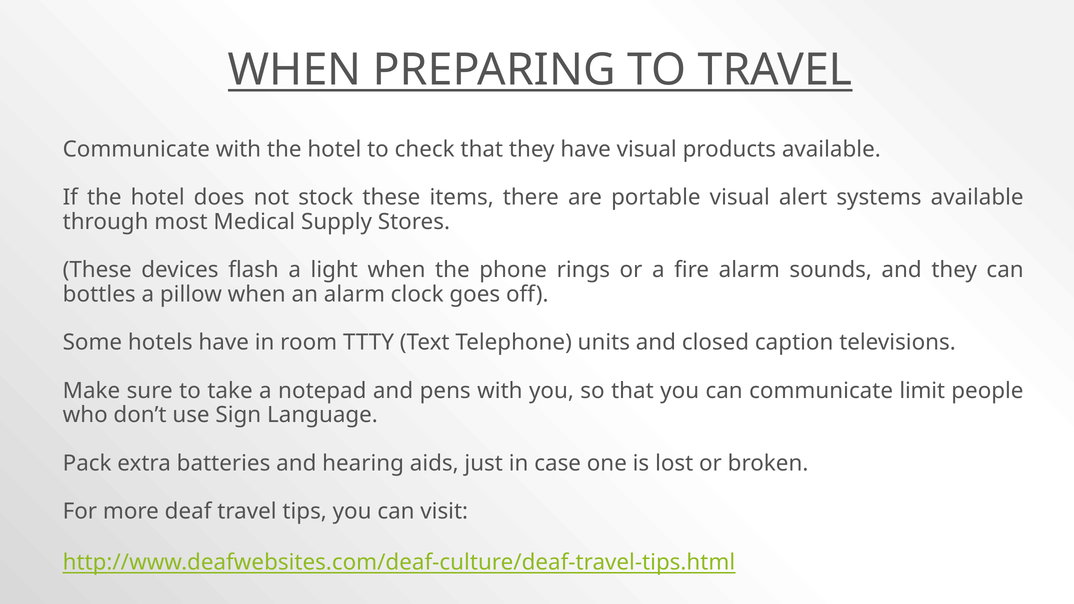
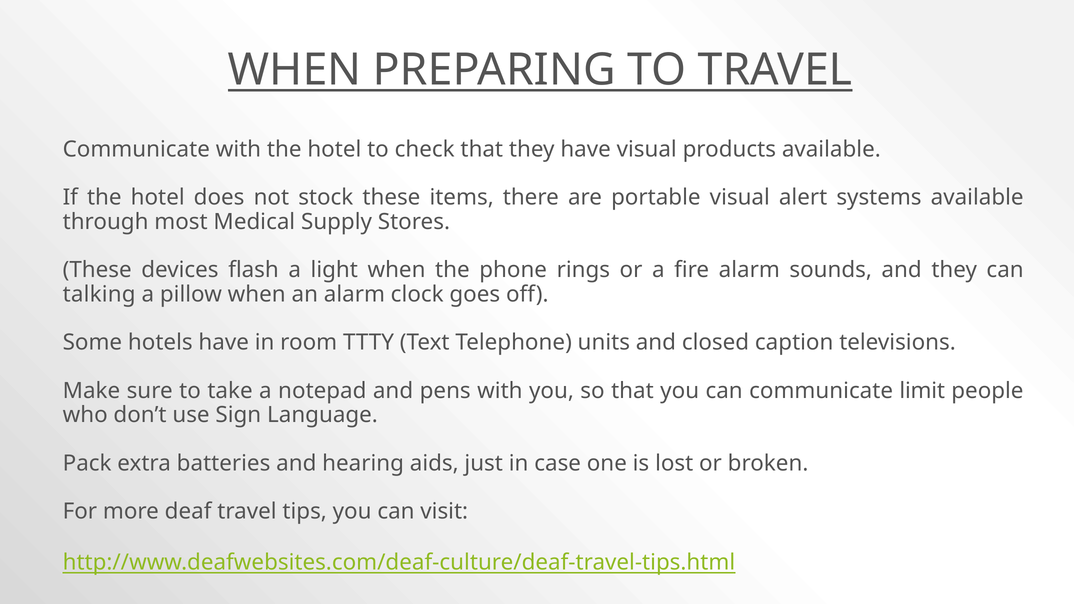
bottles: bottles -> talking (99, 294)
